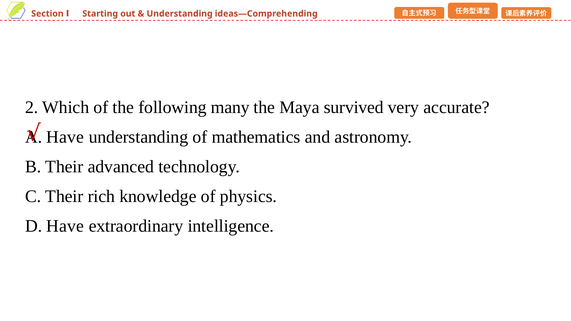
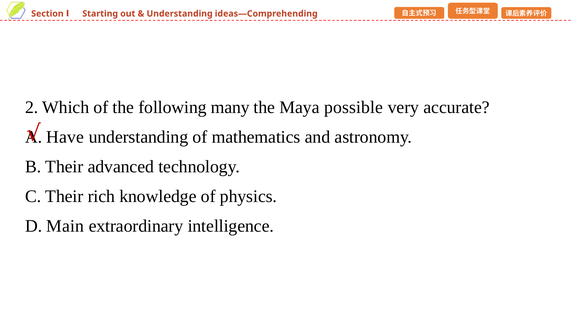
survived: survived -> possible (354, 108)
D Have: Have -> Main (65, 226)
